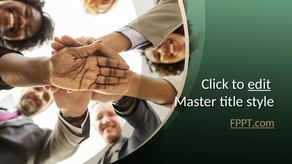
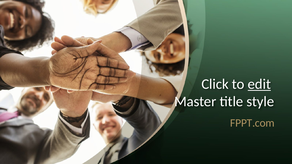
FPPT.com underline: present -> none (252, 123)
